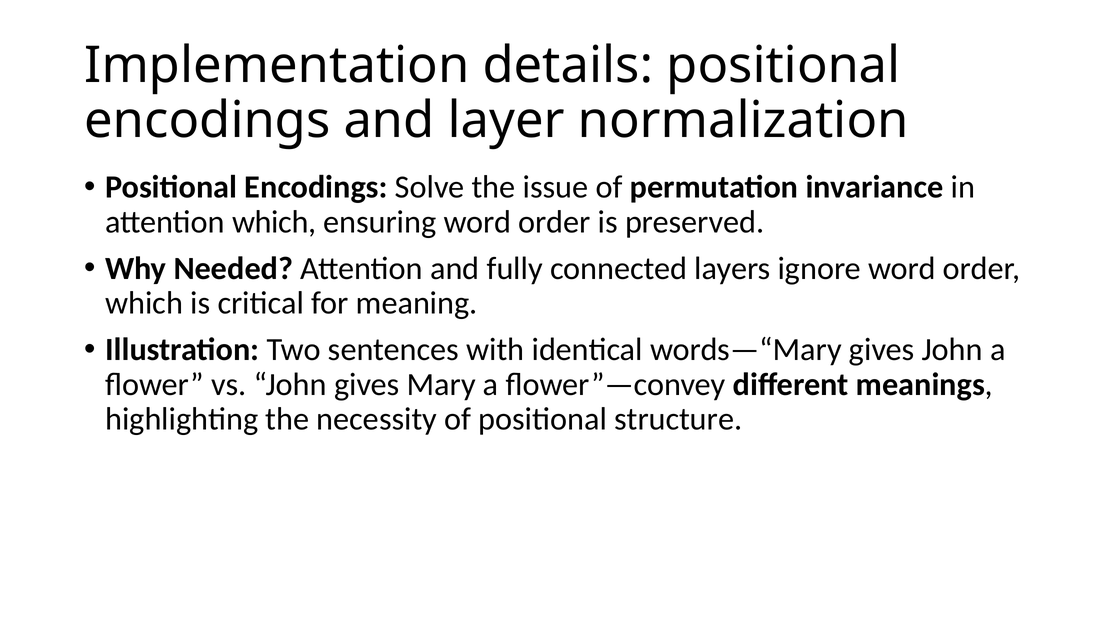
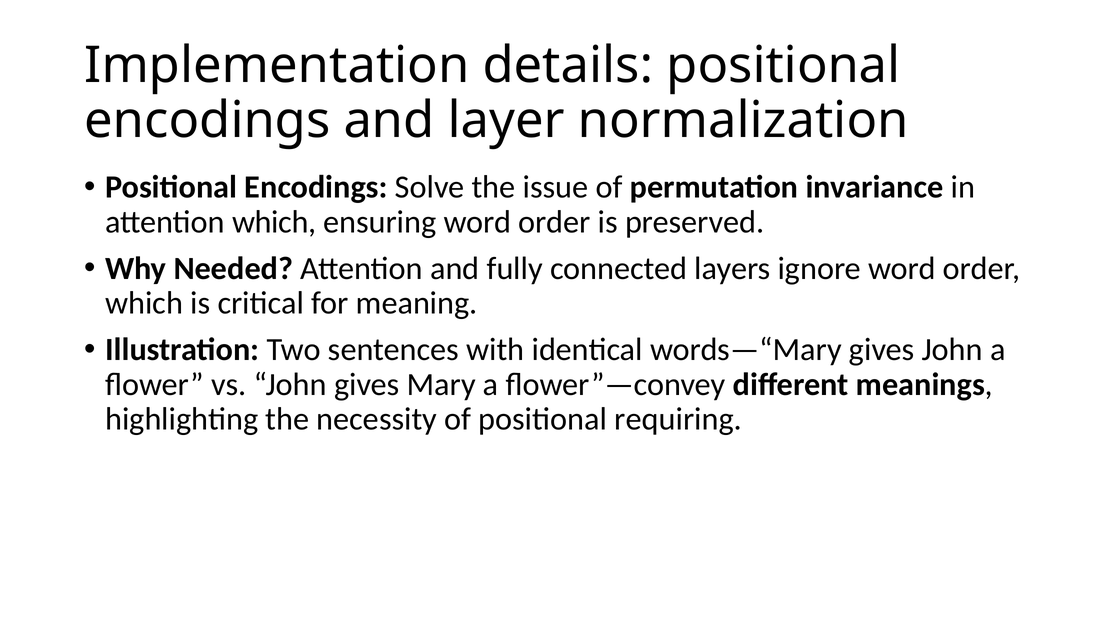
structure: structure -> requiring (678, 419)
